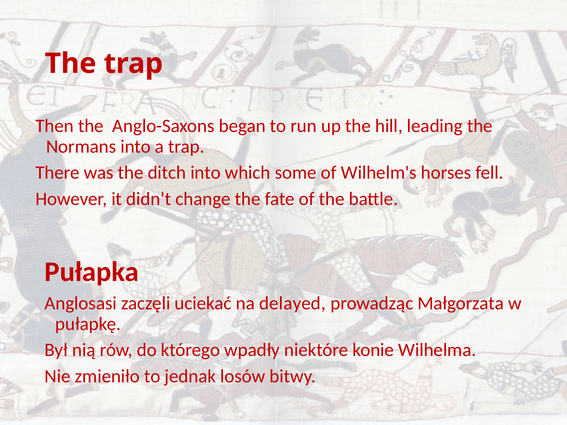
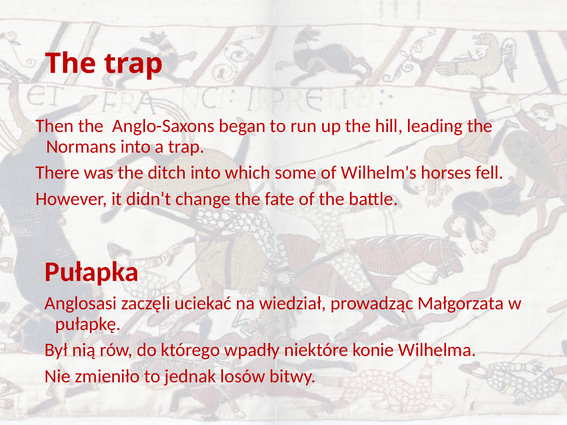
delayed: delayed -> wiedział (293, 304)
